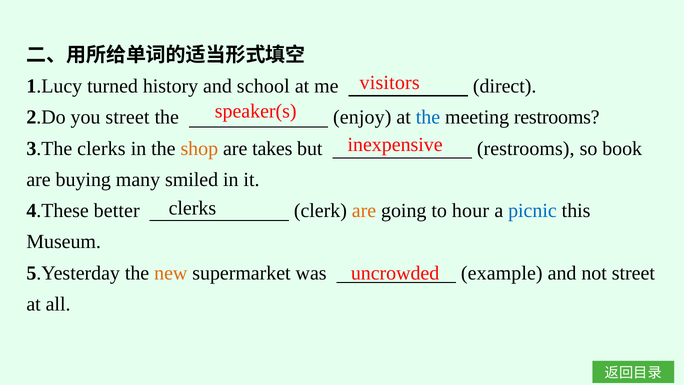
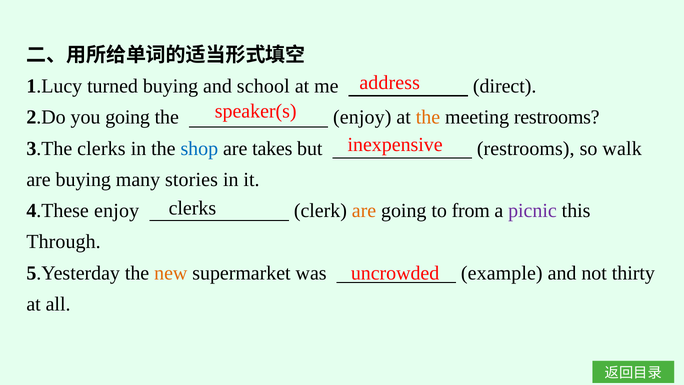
visitors: visitors -> address (390, 82)
turned history: history -> buying (171, 86)
you street: street -> going (128, 117)
the colour: blue -> orange (428, 117)
shop colour: orange -> blue (199, 148)
book: book -> walk (622, 148)
smiled: smiled -> stories (191, 179)
4.These better: better -> enjoy (117, 211)
hour: hour -> from (471, 211)
picnic colour: blue -> purple (532, 211)
Museum: Museum -> Through (64, 242)
not street: street -> thirty (633, 273)
